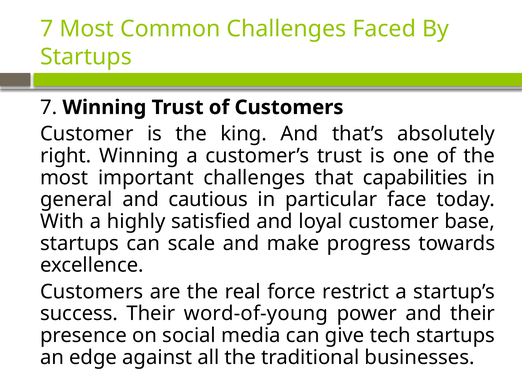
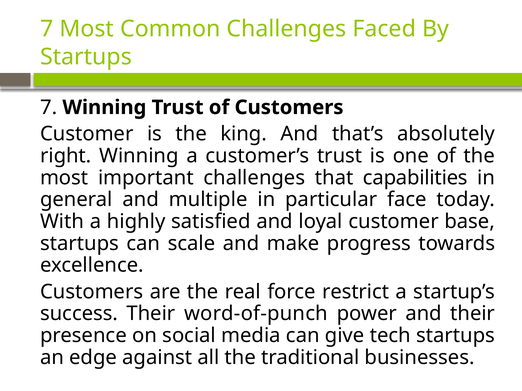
cautious: cautious -> multiple (208, 200)
word-of-young: word-of-young -> word-of-punch (256, 314)
